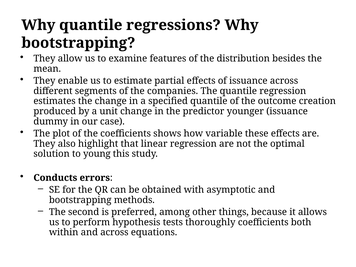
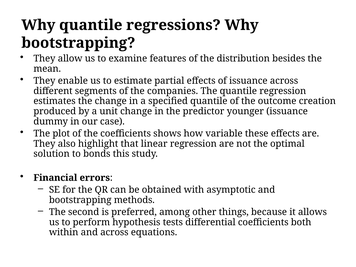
young: young -> bonds (97, 154)
Conducts: Conducts -> Financial (55, 178)
thoroughly: thoroughly -> differential (210, 222)
